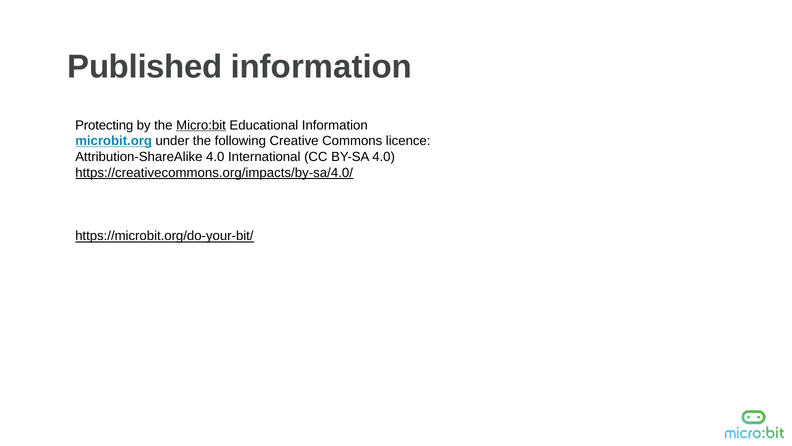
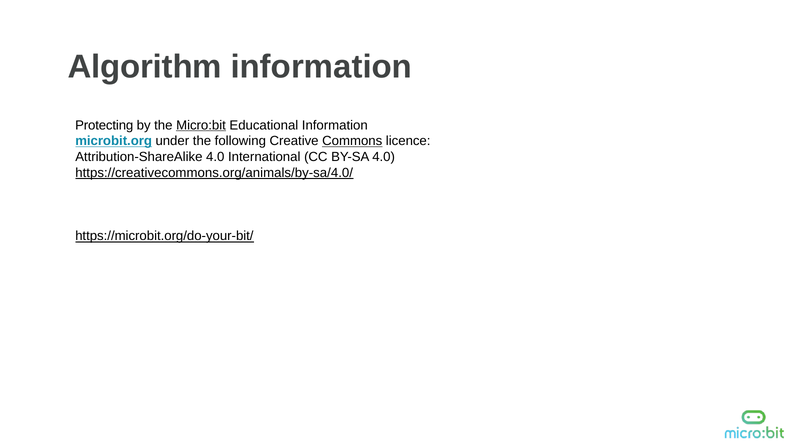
Published: Published -> Algorithm (145, 67)
Commons underline: none -> present (352, 141)
https://creativecommons.org/impacts/by-sa/4.0/: https://creativecommons.org/impacts/by-sa/4.0/ -> https://creativecommons.org/animals/by-sa/4.0/ (214, 173)
